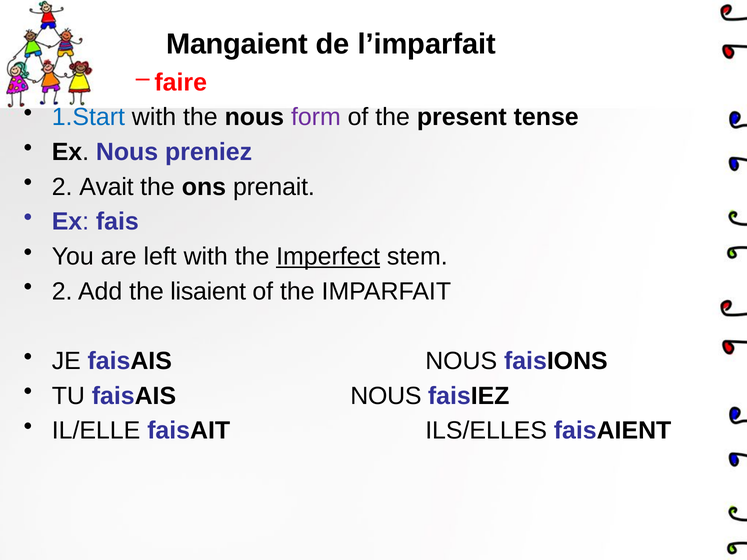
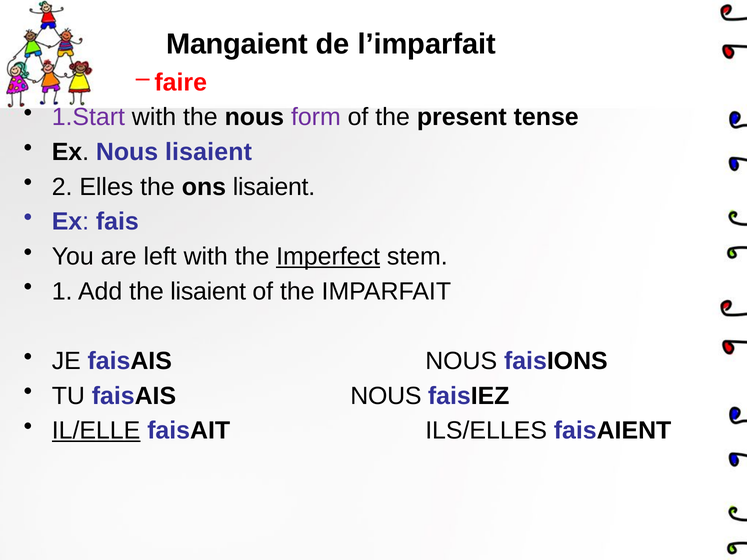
1.Start colour: blue -> purple (88, 117)
Nous preniez: preniez -> lisaient (209, 152)
Avait: Avait -> Elles (106, 187)
ons prenait: prenait -> lisaient (274, 187)
2: 2 -> 1 (62, 291)
IL/ELLE underline: none -> present (96, 431)
